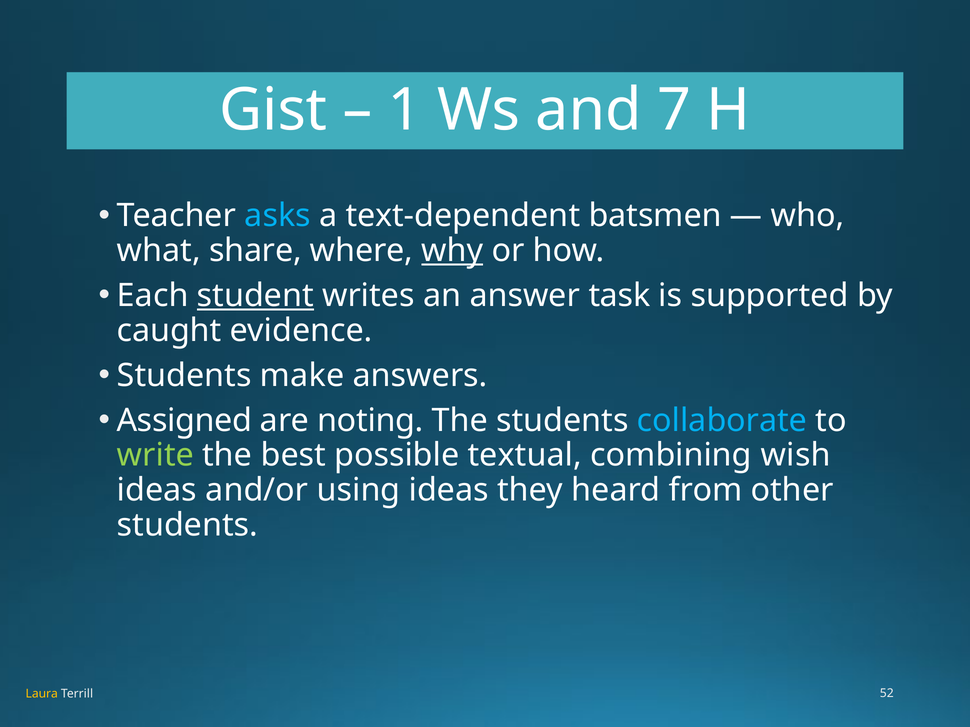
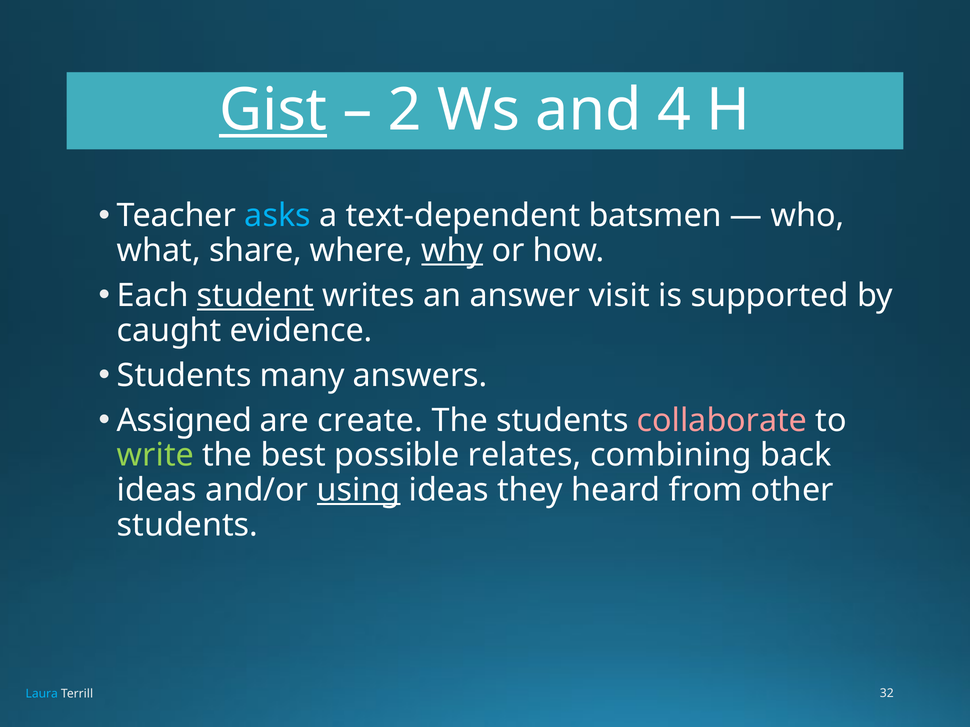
Gist underline: none -> present (273, 110)
1: 1 -> 2 (405, 110)
7: 7 -> 4 (674, 110)
task: task -> visit (619, 296)
make: make -> many (302, 376)
noting: noting -> create (370, 421)
collaborate colour: light blue -> pink (722, 421)
textual: textual -> relates (525, 456)
wish: wish -> back (796, 456)
using underline: none -> present (359, 490)
Laura colour: yellow -> light blue (42, 694)
52: 52 -> 32 (887, 694)
